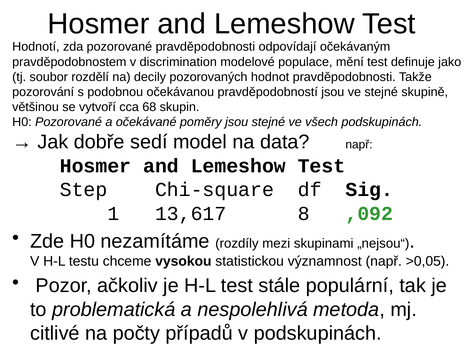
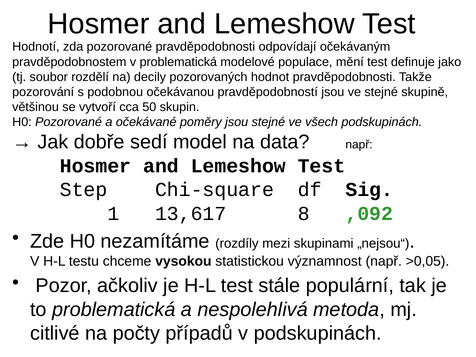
v discrimination: discrimination -> problematická (178, 62)
68: 68 -> 50 (149, 107)
